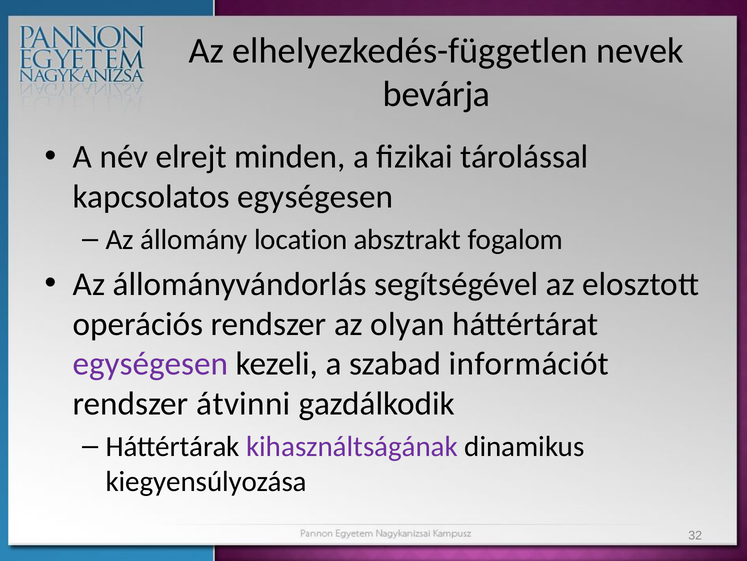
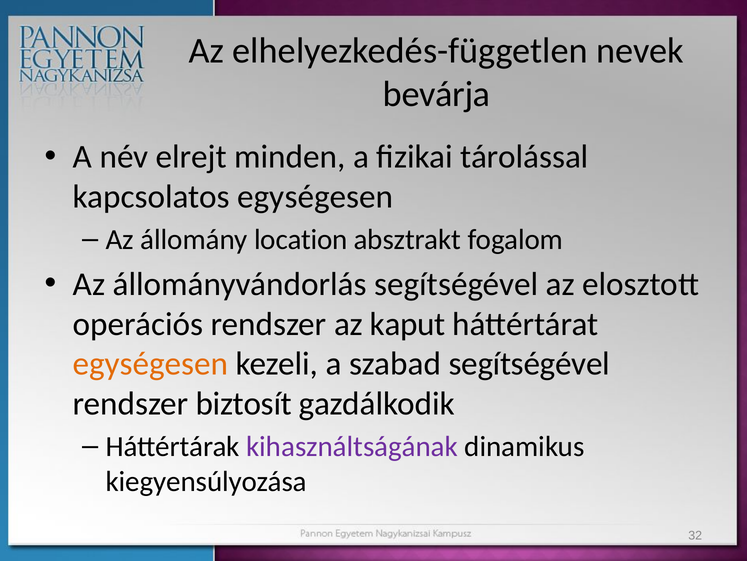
olyan: olyan -> kaput (408, 324)
egységesen colour: purple -> orange (150, 364)
szabad információt: információt -> segítségével (529, 364)
átvinni: átvinni -> biztosít (244, 403)
